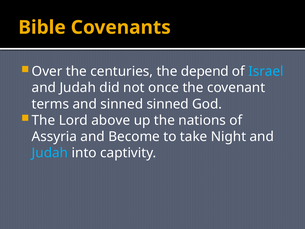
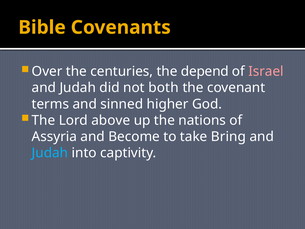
Israel colour: light blue -> pink (266, 71)
once: once -> both (164, 88)
sinned sinned: sinned -> higher (168, 104)
Night: Night -> Bring (228, 136)
